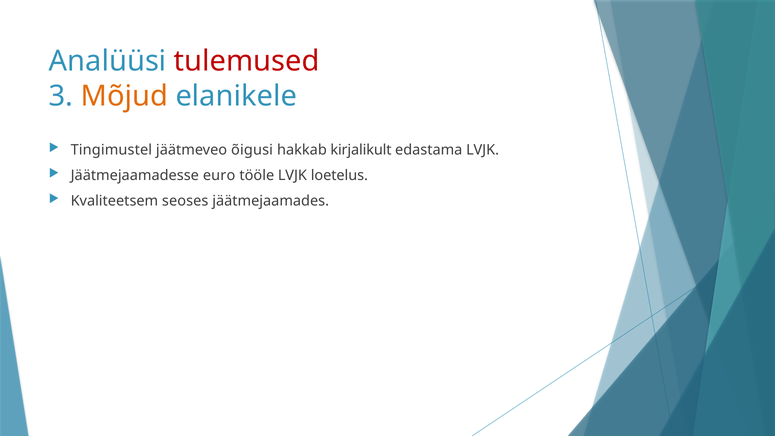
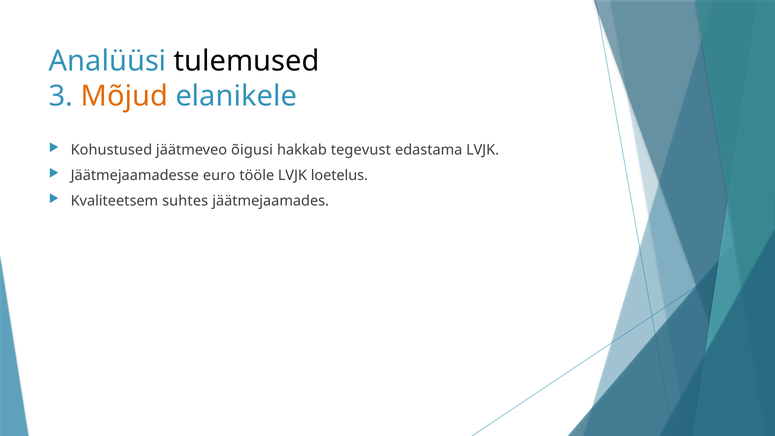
tulemused colour: red -> black (247, 61)
Tingimustel: Tingimustel -> Kohustused (111, 150)
kirjalikult: kirjalikult -> tegevust (361, 150)
seoses: seoses -> suhtes (185, 201)
